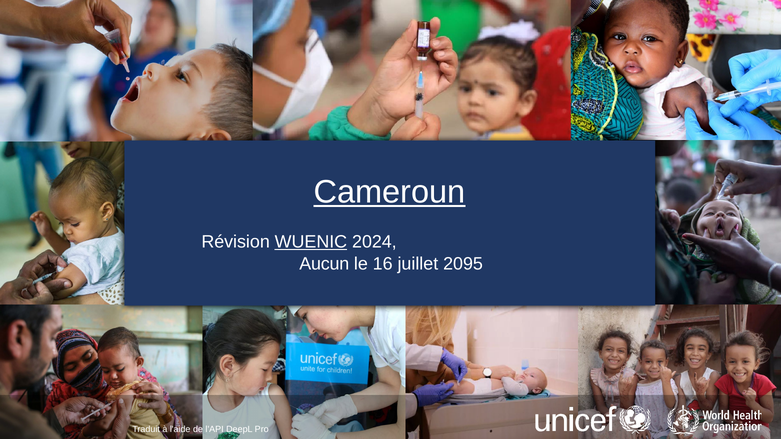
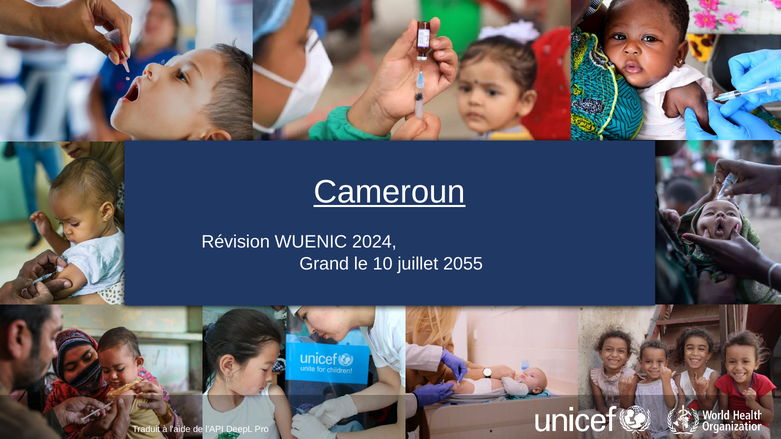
WUENIC underline: present -> none (311, 242)
Aucun: Aucun -> Grand (324, 264)
16: 16 -> 10 (383, 264)
2095: 2095 -> 2055 (463, 264)
